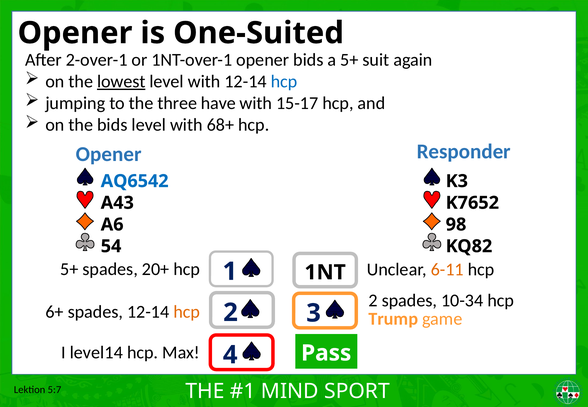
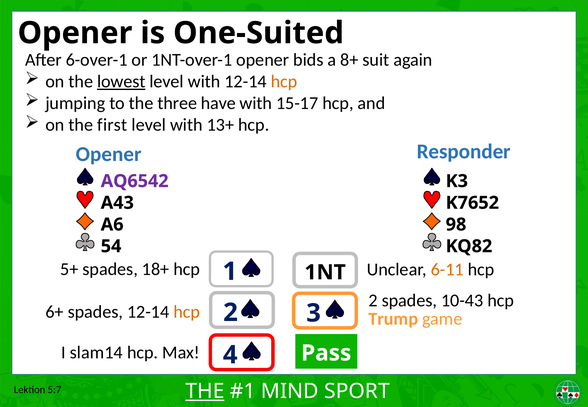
2-over-1: 2-over-1 -> 6-over-1 (97, 60)
a 5+: 5+ -> 8+ (349, 60)
hcp colour: blue -> orange (284, 82)
the bids: bids -> first (112, 125)
68+: 68+ -> 13+ (220, 125)
AQ6542 colour: blue -> purple (135, 181)
20+: 20+ -> 18+ (156, 269)
10-34: 10-34 -> 10-43 (462, 301)
level14: level14 -> slam14 (96, 352)
THE underline: none -> present (205, 391)
